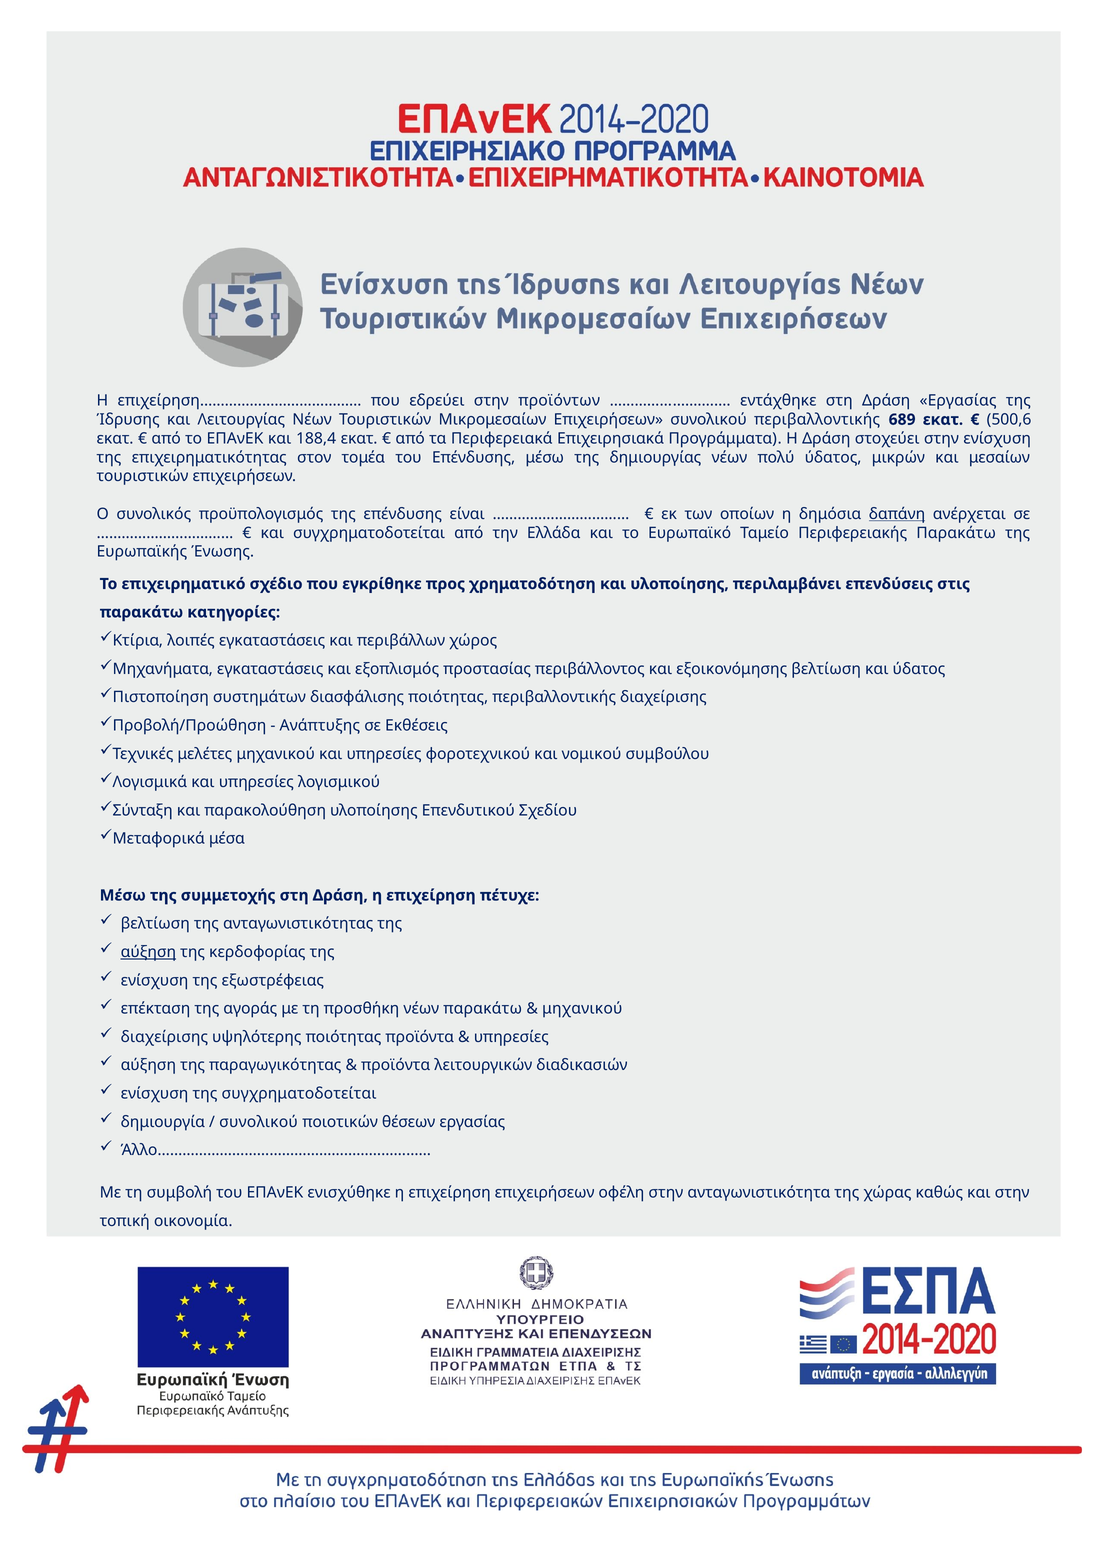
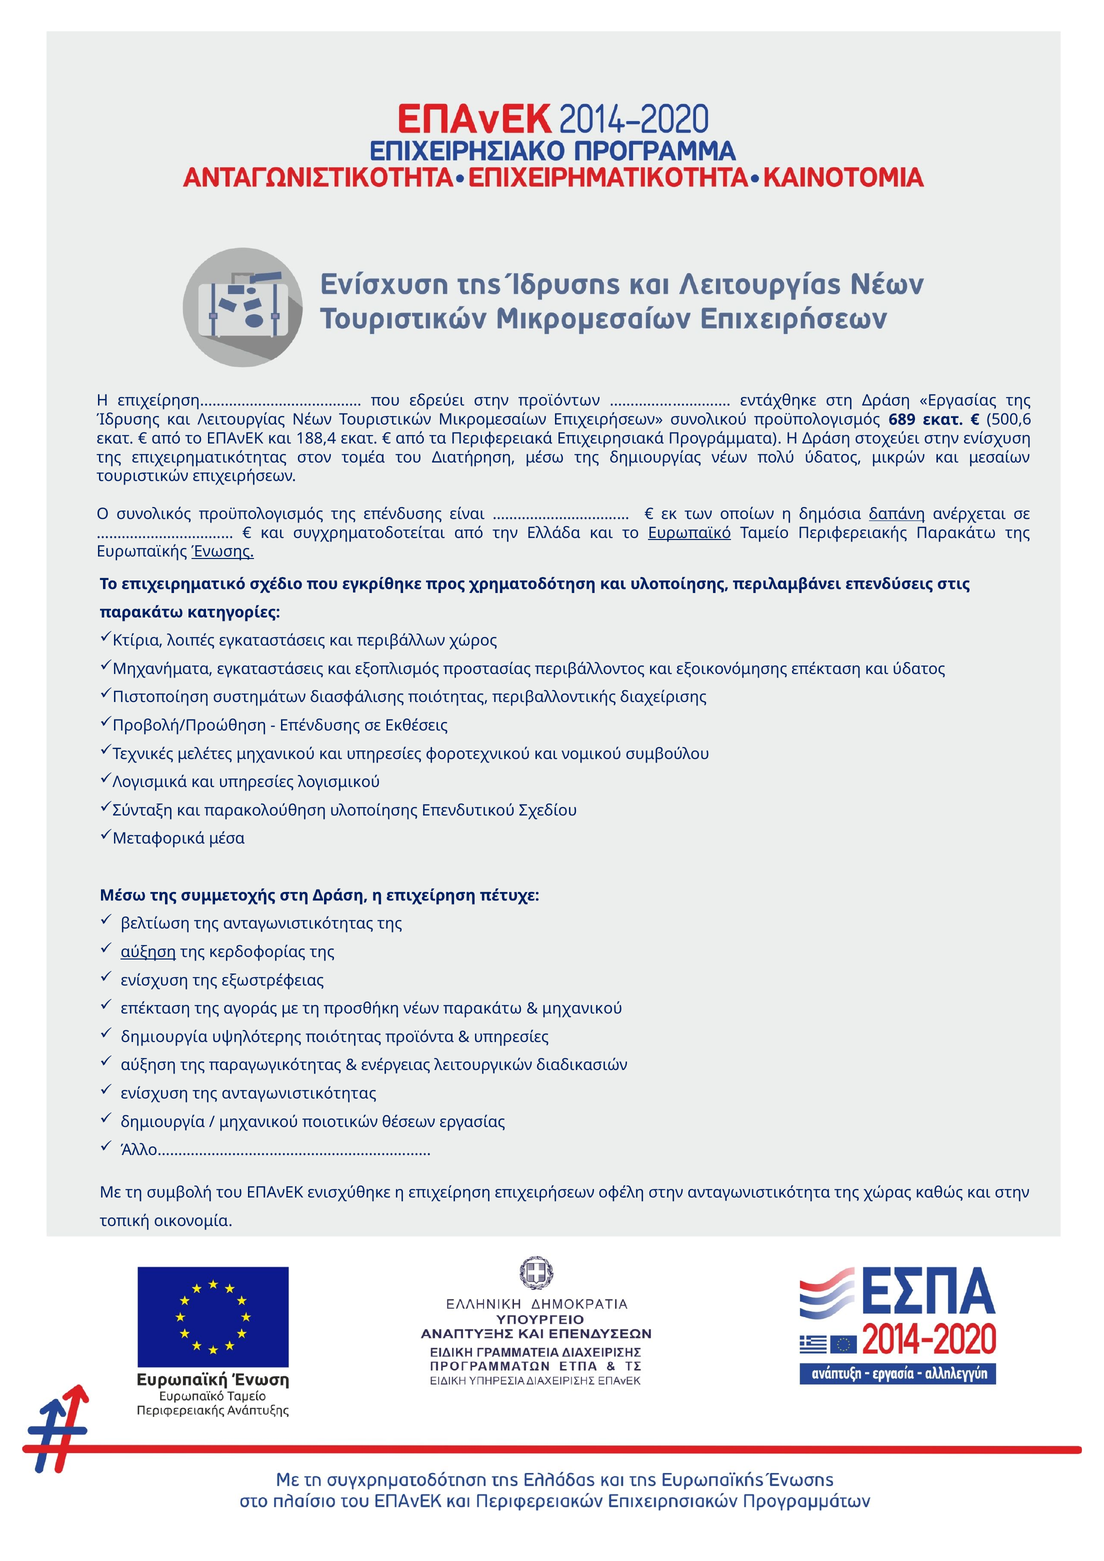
συνολικού περιβαλλοντικής: περιβαλλοντικής -> προϋπολογισμός (817, 420)
του Επένδυσης: Επένδυσης -> Διατήρηση (474, 457)
Ευρωπαϊκό underline: none -> present (690, 533)
Ένωσης underline: none -> present (223, 552)
εξοικονόμησης βελτίωση: βελτίωση -> επέκταση (826, 669)
Ανάπτυξης: Ανάπτυξης -> Επένδυσης (320, 726)
διαχείρισης: διαχείρισης -> δημιουργία (164, 1037)
προϊόντα: προϊόντα -> ενέργειας (396, 1065)
ενίσχυση της συγχρηματοδοτείται: συγχρηματοδοτείται -> ανταγωνιστικότητας (299, 1094)
συνολικού: συνολικού -> μηχανικού (259, 1122)
